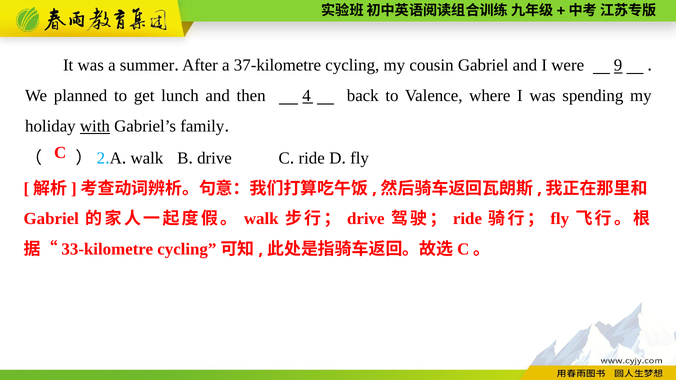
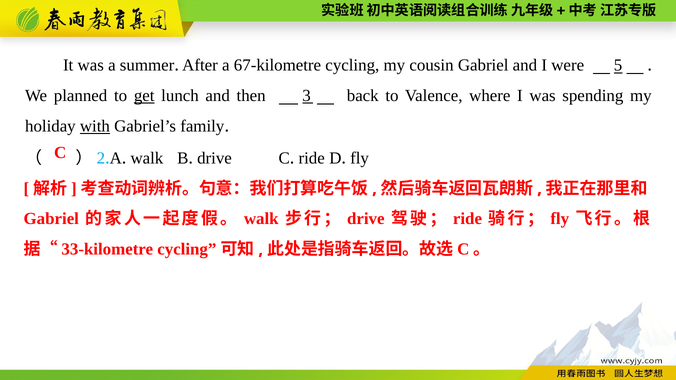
37-kilometre: 37-kilometre -> 67-kilometre (277, 65)
9: 9 -> 5 (618, 65)
get underline: none -> present (144, 96)
4: 4 -> 3 (307, 96)
